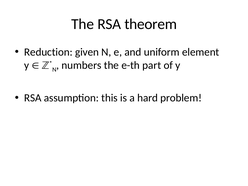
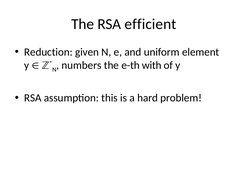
theorem: theorem -> efficient (151, 24)
part: part -> with (152, 65)
